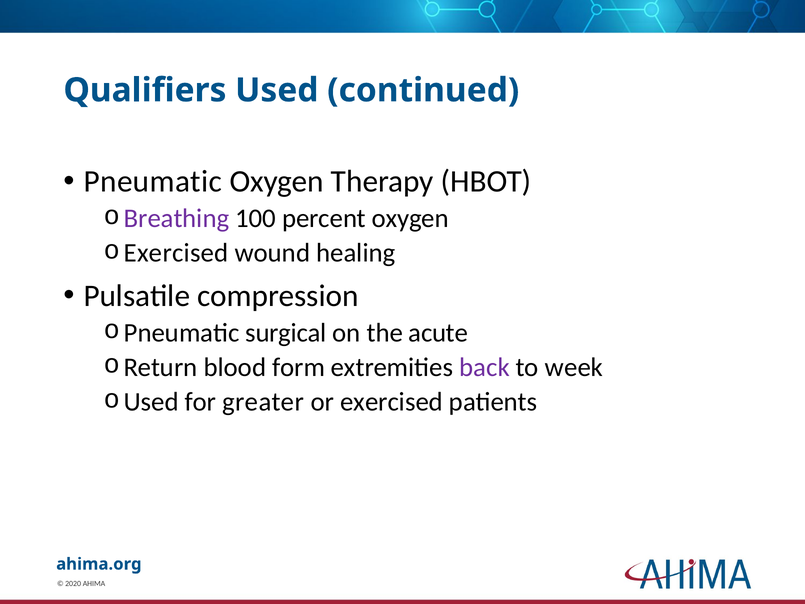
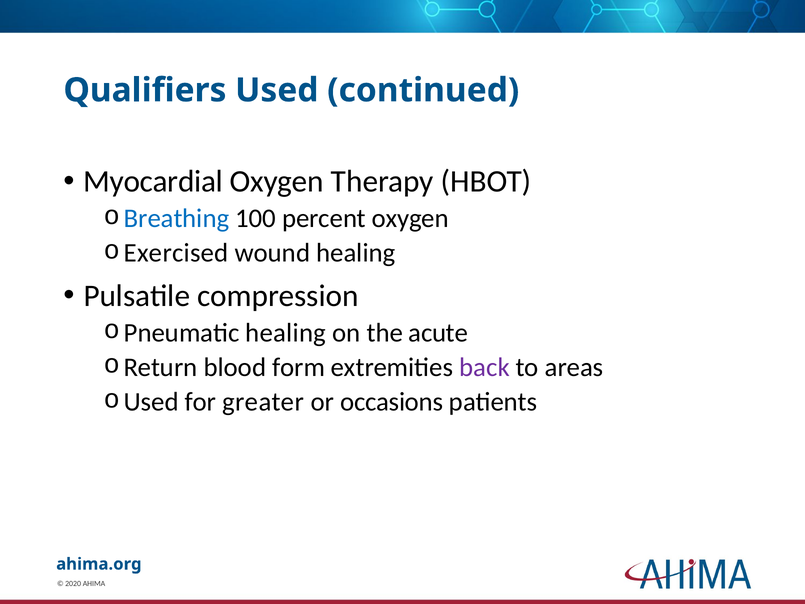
Pneumatic: Pneumatic -> Myocardial (153, 181)
Breathing colour: purple -> blue (176, 218)
Pneumatic surgical: surgical -> healing (286, 333)
week: week -> areas (574, 367)
or exercised: exercised -> occasions (392, 402)
